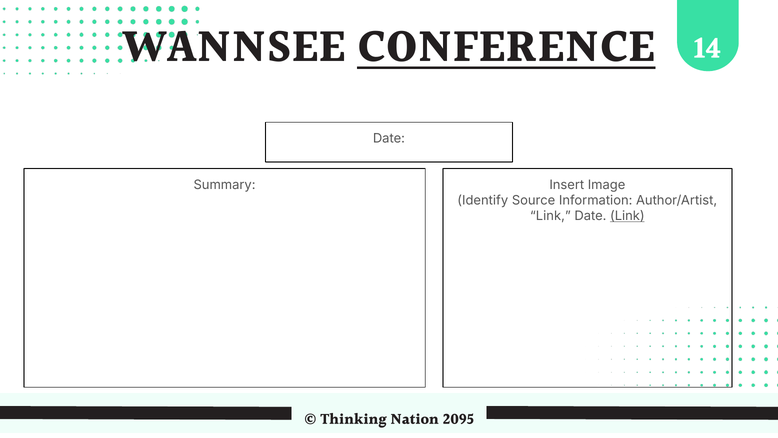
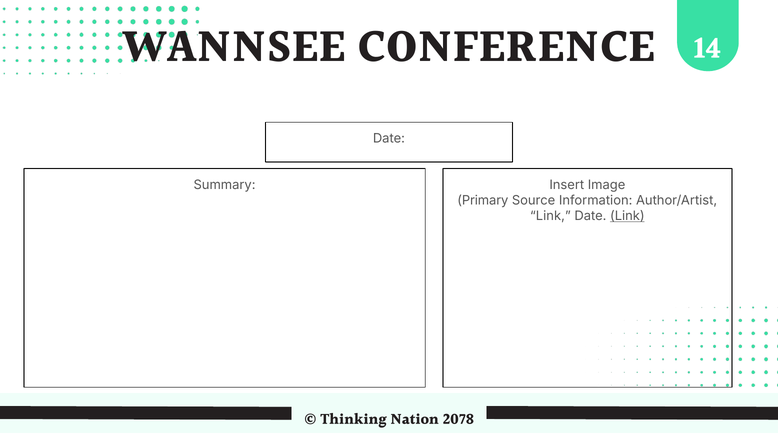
CONFERENCE underline: present -> none (506, 48)
Identify: Identify -> Primary (483, 200)
2095: 2095 -> 2078 (458, 420)
